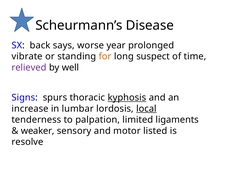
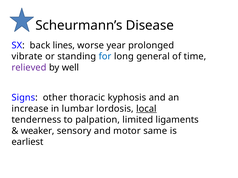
says: says -> lines (64, 45)
for colour: orange -> blue (105, 57)
suspect: suspect -> general (153, 57)
spurs: spurs -> other (55, 98)
kyphosis underline: present -> none (127, 98)
listed: listed -> same (155, 131)
resolve: resolve -> earliest (27, 142)
